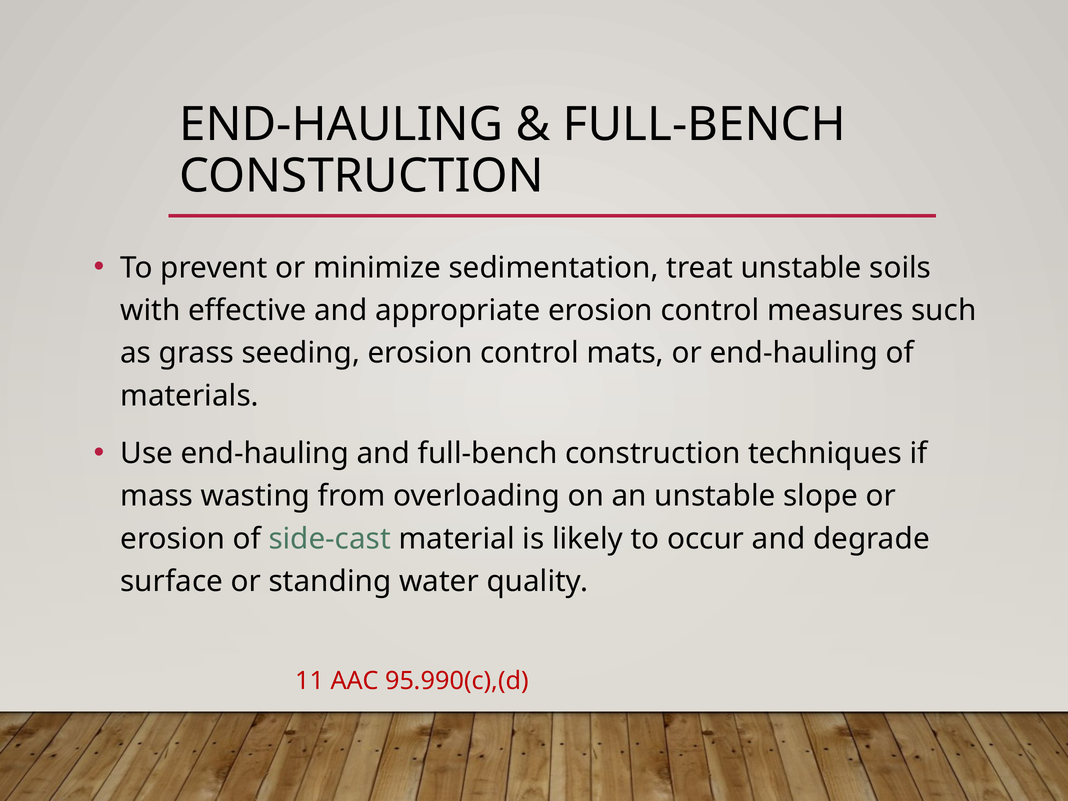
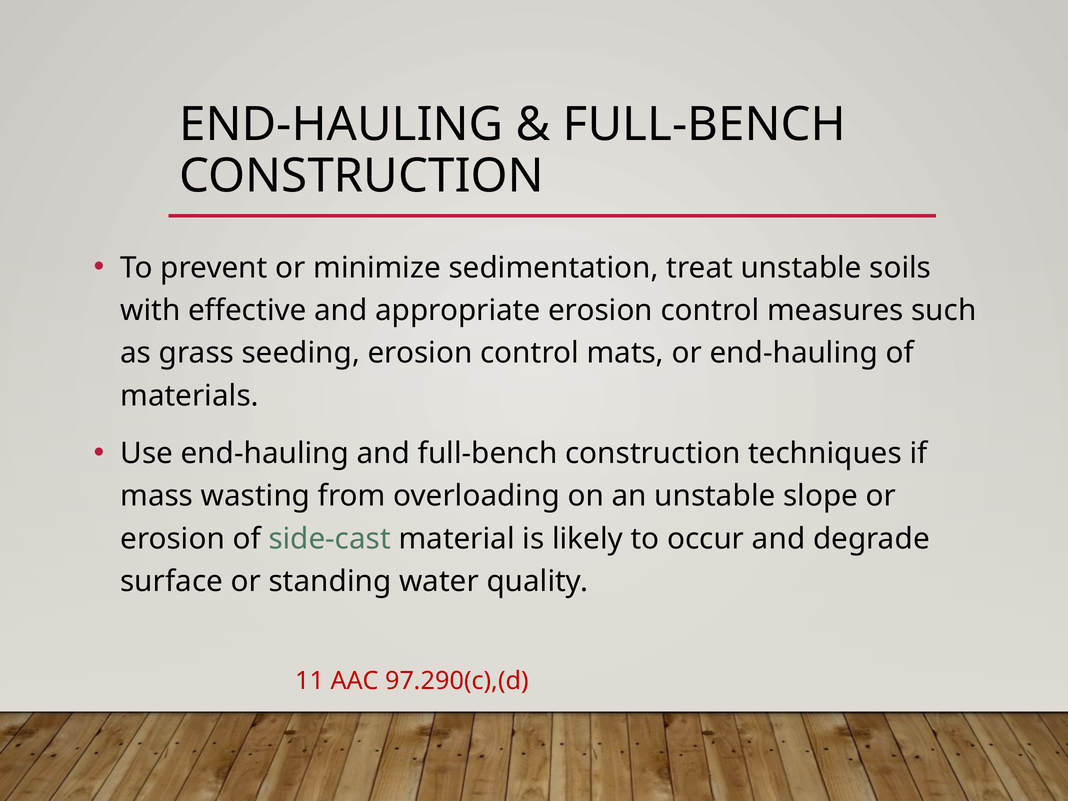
95.990(c),(d: 95.990(c),(d -> 97.290(c),(d (457, 681)
